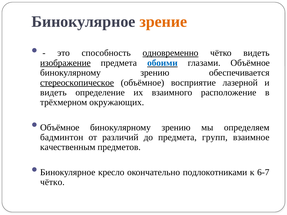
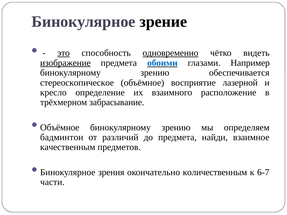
зрение colour: orange -> black (163, 22)
это underline: none -> present (64, 53)
глазами Объёмное: Объёмное -> Например (250, 63)
стереоскопическое underline: present -> none (77, 83)
видеть: видеть -> кресло (53, 93)
окружающих: окружающих -> забрасывание (117, 102)
групп: групп -> найди (215, 137)
кресло: кресло -> зрения (111, 172)
подлокотниками: подлокотниками -> количественным (215, 172)
чётко: чётко -> части (52, 182)
